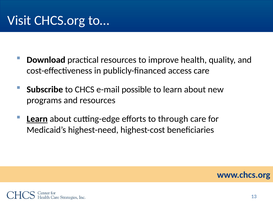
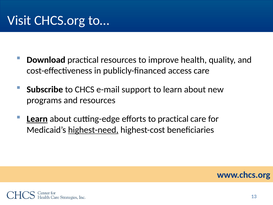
possible: possible -> support (136, 89)
to through: through -> practical (173, 119)
highest-need underline: none -> present (93, 130)
